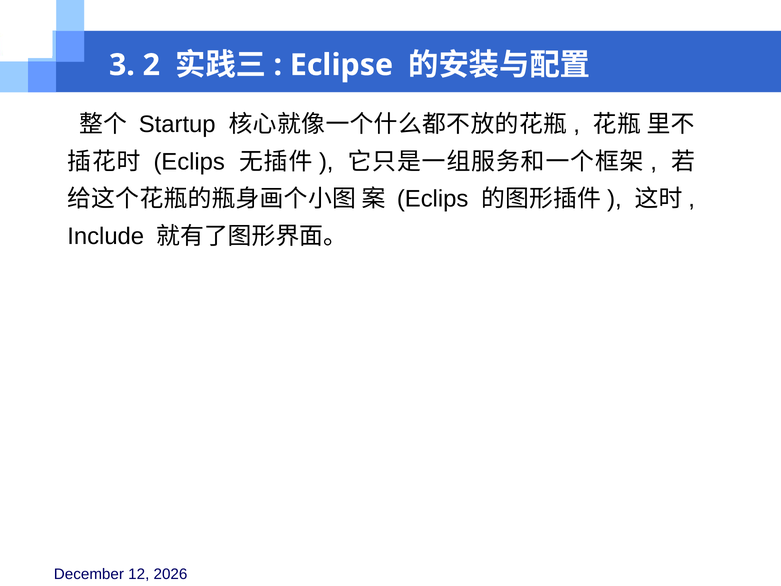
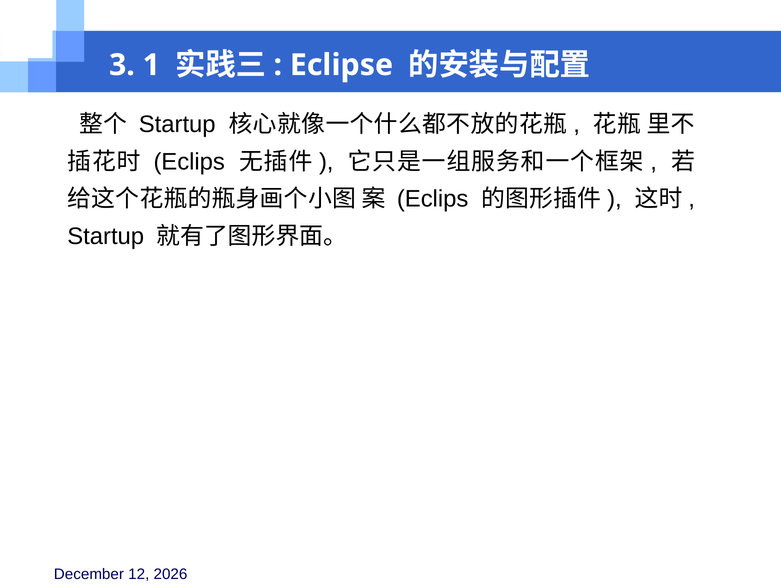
2: 2 -> 1 (151, 65)
Include: Include -> Startup (106, 236)
